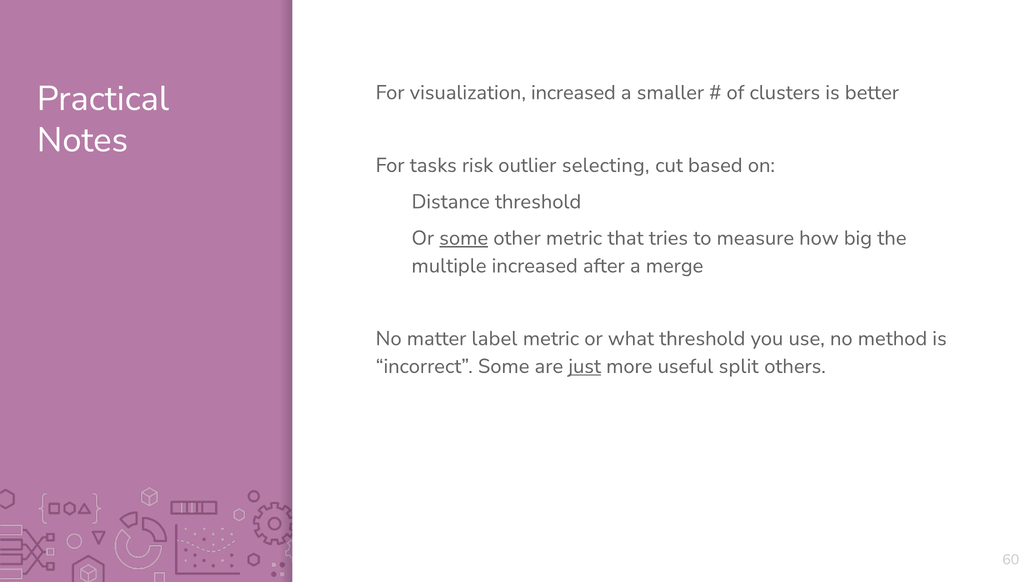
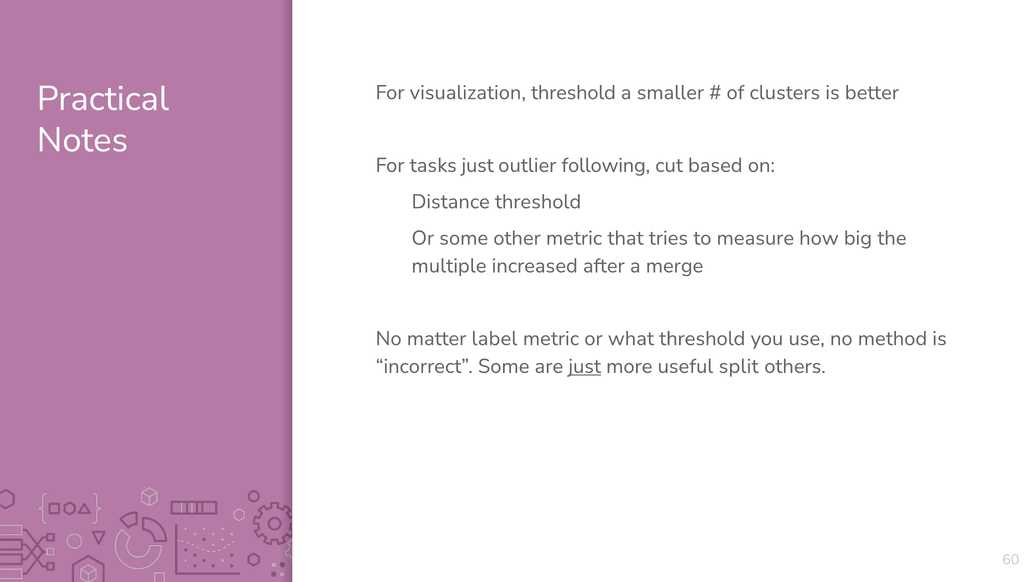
visualization increased: increased -> threshold (573, 92)
tasks risk: risk -> just (478, 165)
selecting: selecting -> following (606, 165)
some underline: present -> none (464, 238)
